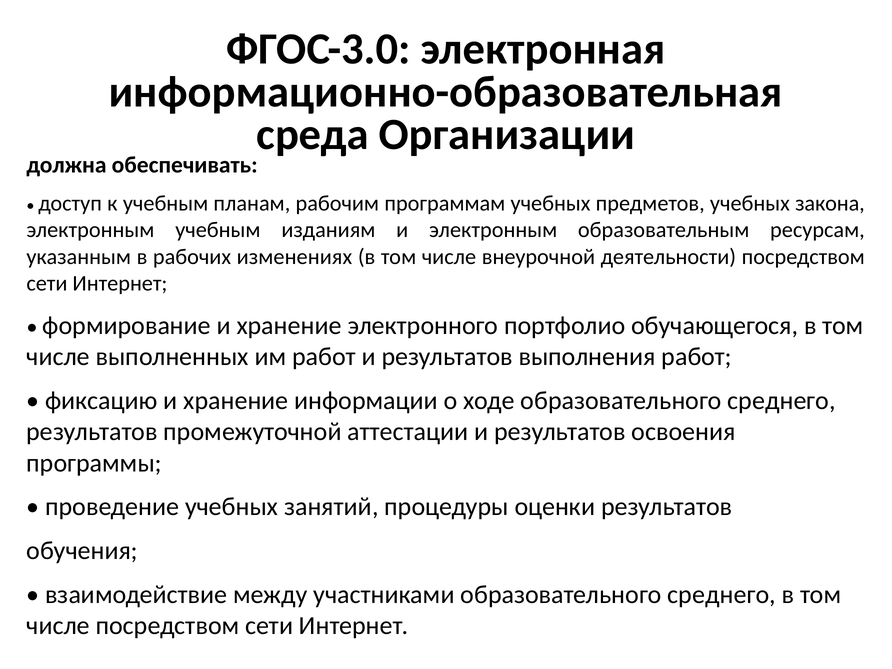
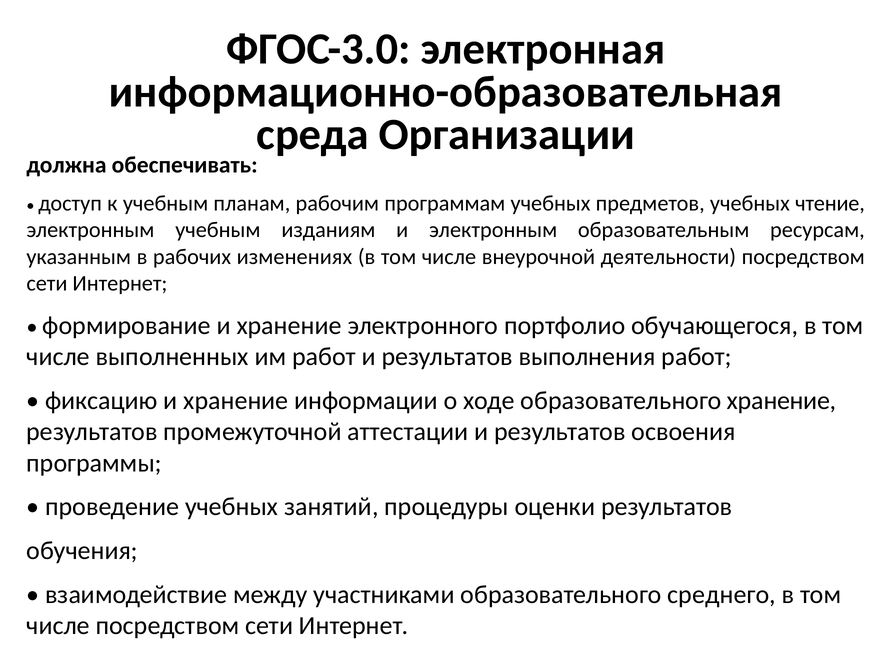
закона: закона -> чтение (830, 203)
ходе образовательного среднего: среднего -> хранение (782, 401)
